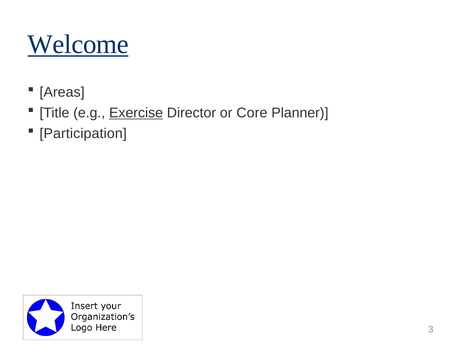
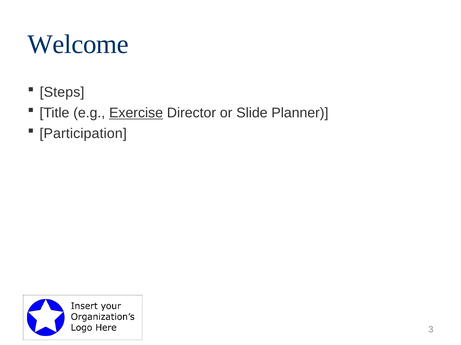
Welcome underline: present -> none (78, 45)
Areas: Areas -> Steps (62, 92)
Core: Core -> Slide (252, 113)
